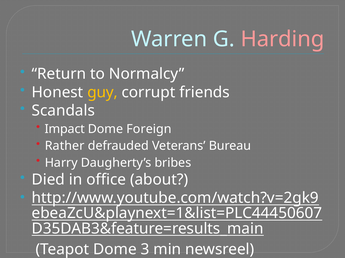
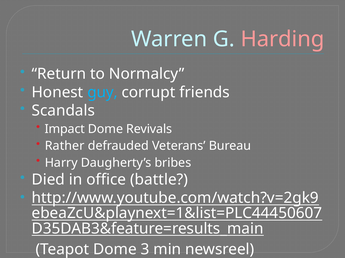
guy colour: yellow -> light blue (102, 93)
Foreign: Foreign -> Revivals (149, 129)
about: about -> battle (159, 180)
